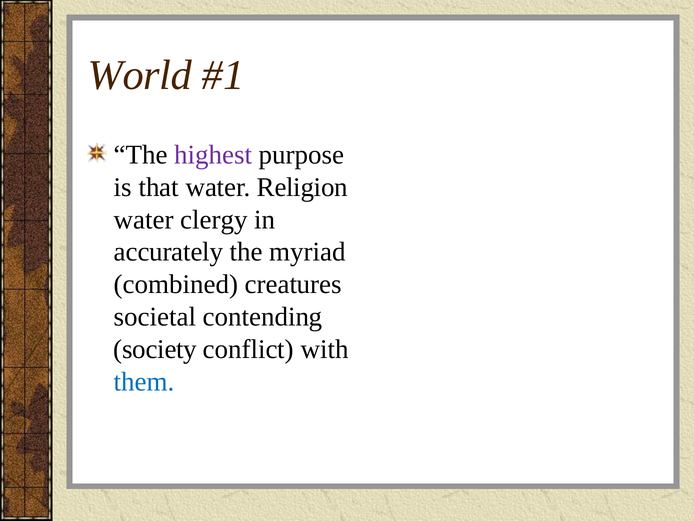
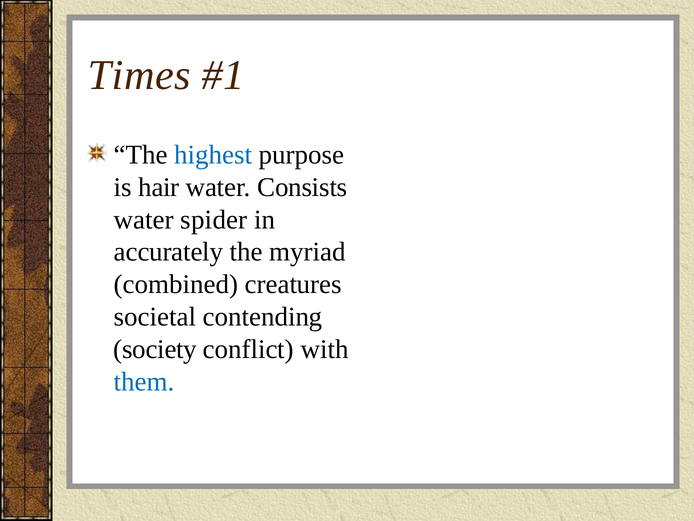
World: World -> Times (139, 75)
highest colour: purple -> blue (213, 155)
that: that -> hair (159, 187)
Religion: Religion -> Consists (302, 187)
clergy: clergy -> spider (214, 219)
